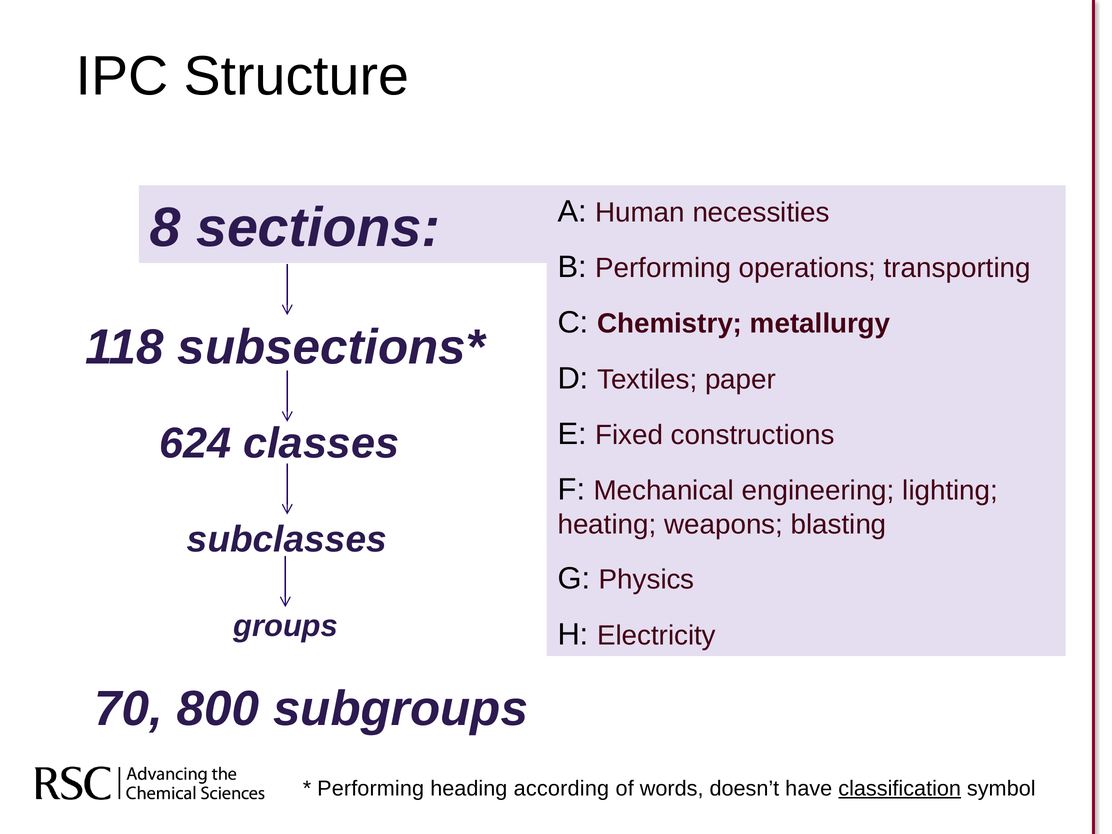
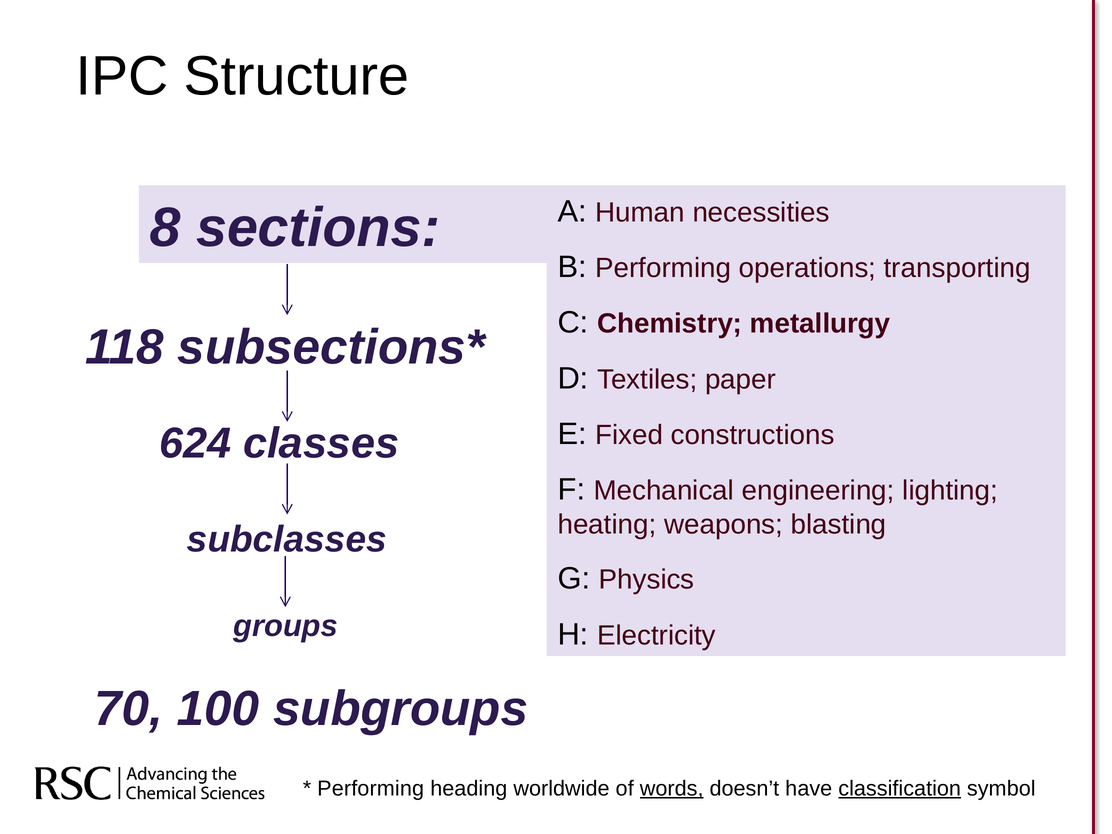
800: 800 -> 100 (218, 709)
according: according -> worldwide (562, 788)
words underline: none -> present (672, 788)
